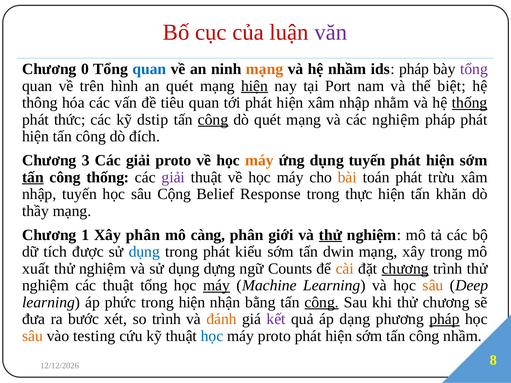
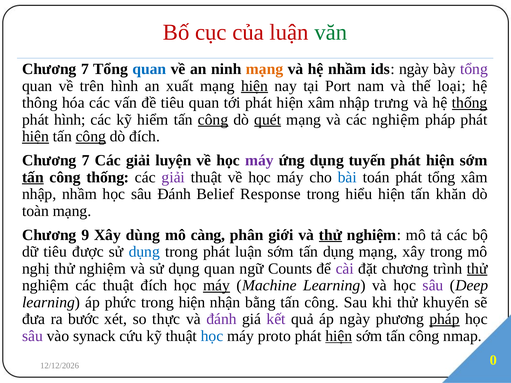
văn colour: purple -> green (331, 32)
0: 0 -> 7 (85, 69)
ids pháp: pháp -> ngày (414, 69)
an quét: quét -> xuất (180, 86)
biệt: biệt -> loại (452, 86)
nhằm: nhằm -> trưng (391, 103)
phát thức: thức -> hình (70, 120)
dstip: dstip -> hiểm (153, 120)
quét underline: none -> present (268, 120)
hiện underline: none -> present (36, 137)
công underline: none -> present (91, 137)
3: 3 -> 7 (86, 160)
giải proto: proto -> luyện (173, 160)
máy colour: orange -> purple (259, 160)
bài colour: orange -> blue (347, 177)
phát trừu: trừu -> tổng (442, 177)
nhập tuyến: tuyến -> nhầm (79, 194)
sâu Cộng: Cộng -> Đánh (174, 194)
thực: thực -> hiểu (359, 194)
thầy: thầy -> toàn (36, 211)
1: 1 -> 9 (85, 235)
Xây phân: phân -> dùng (143, 235)
dữ tích: tích -> tiêu (55, 252)
phát kiểu: kiểu -> luận (249, 252)
tấn dwin: dwin -> dụng (339, 252)
xuất: xuất -> nghị (36, 269)
dụng dựng: dựng -> quan (220, 269)
cài colour: orange -> purple (345, 269)
chương underline: present -> none (405, 269)
thử underline: none -> present (477, 269)
thuật tổng: tổng -> đích (154, 286)
sâu colour: orange -> purple (433, 286)
công underline: present -> none (322, 302)
thử chương: chương -> khuyến (446, 302)
so trình: trình -> thực (166, 319)
đánh colour: orange -> purple (222, 319)
áp dạng: dạng -> ngày (355, 319)
sâu colour: orange -> purple (33, 336)
testing: testing -> synack (94, 336)
hiện underline: none -> present (339, 336)
công nhầm: nhầm -> nmap (463, 336)
8: 8 -> 0 (493, 360)
